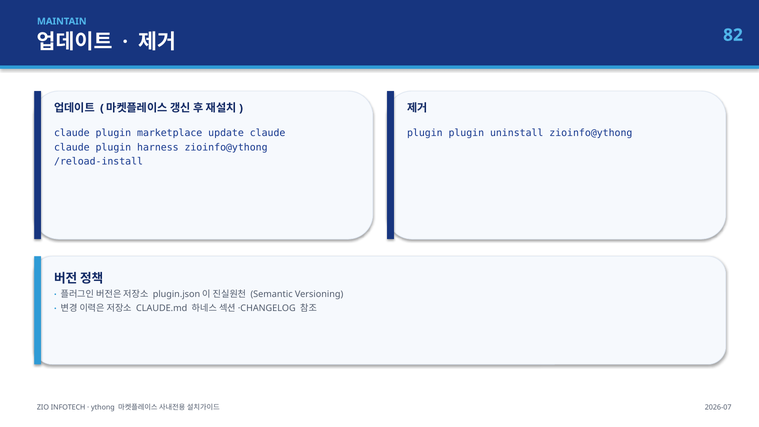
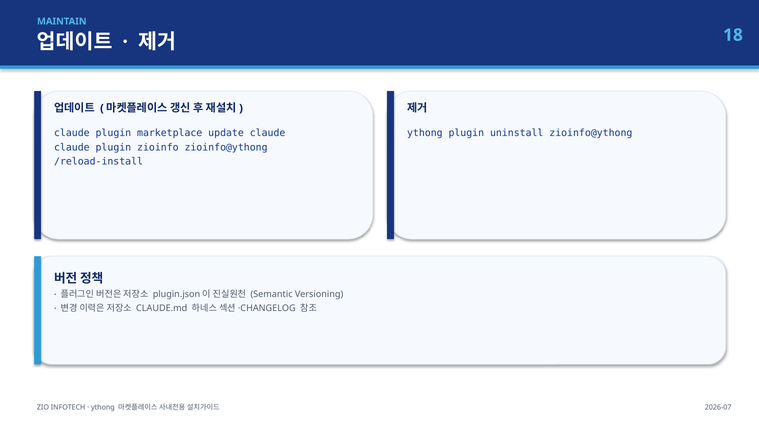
82: 82 -> 18 (733, 35)
plugin: plugin -> ythong (425, 133)
harness: harness -> zioinfo (158, 147)
